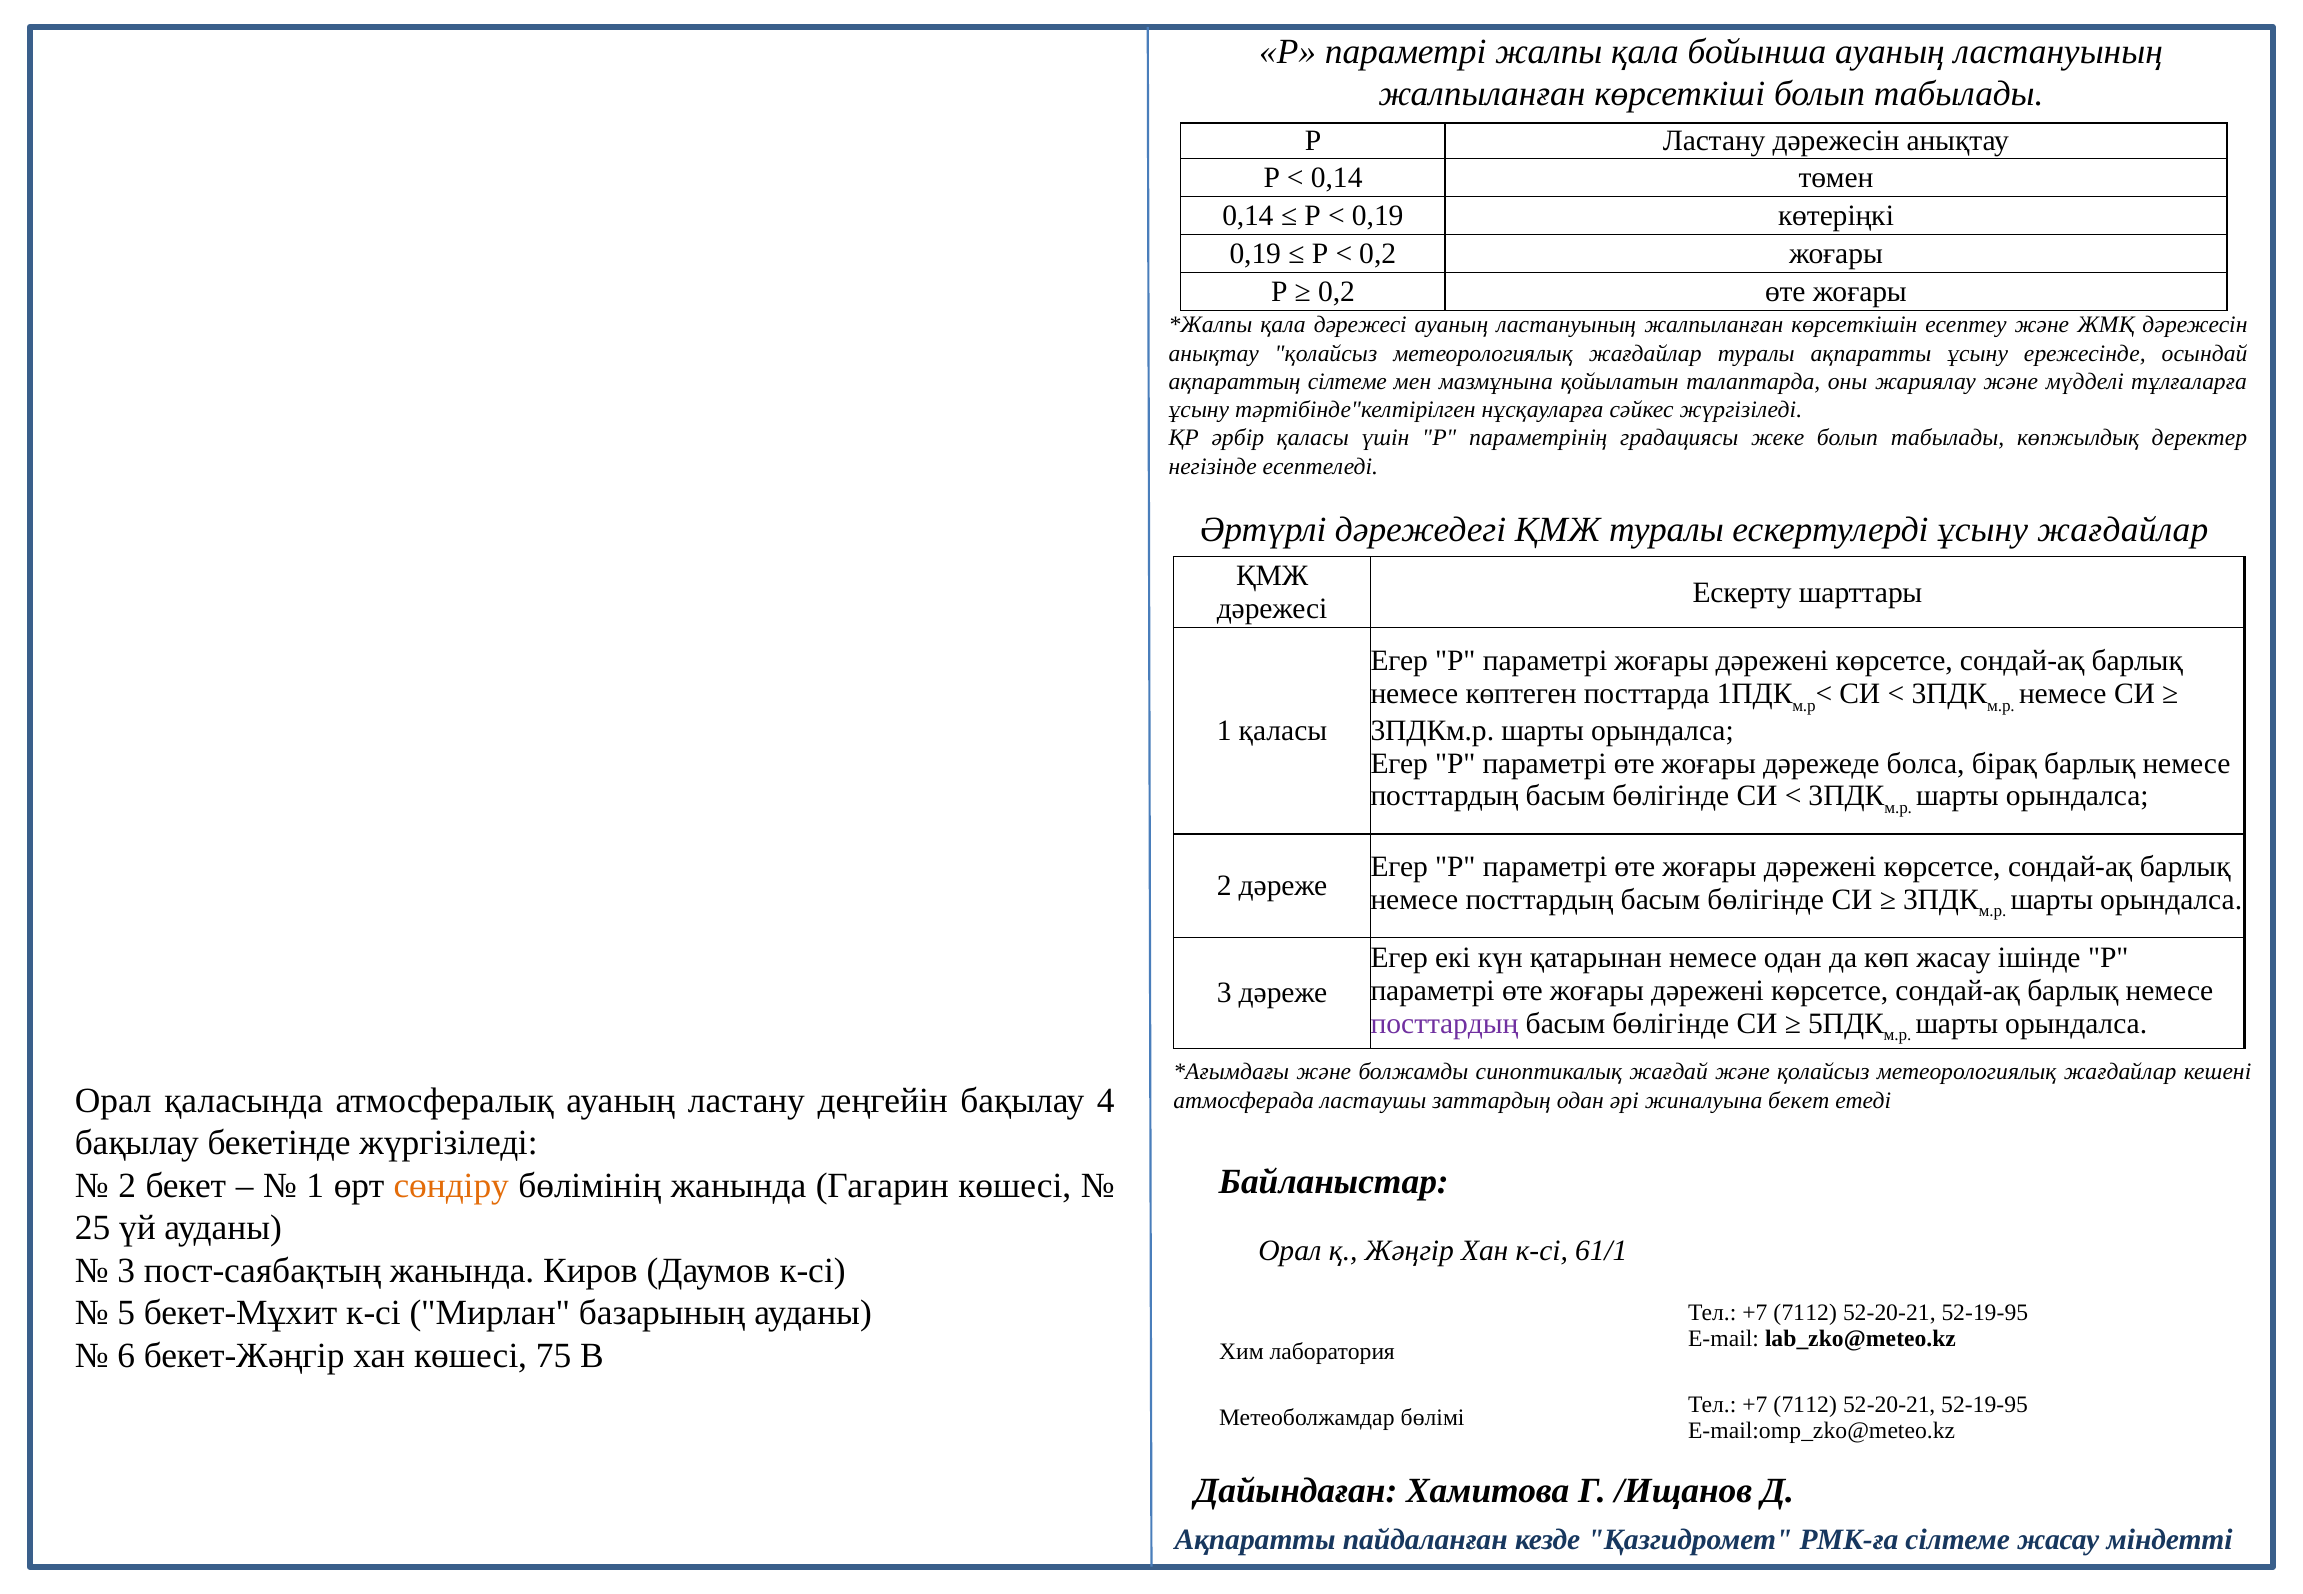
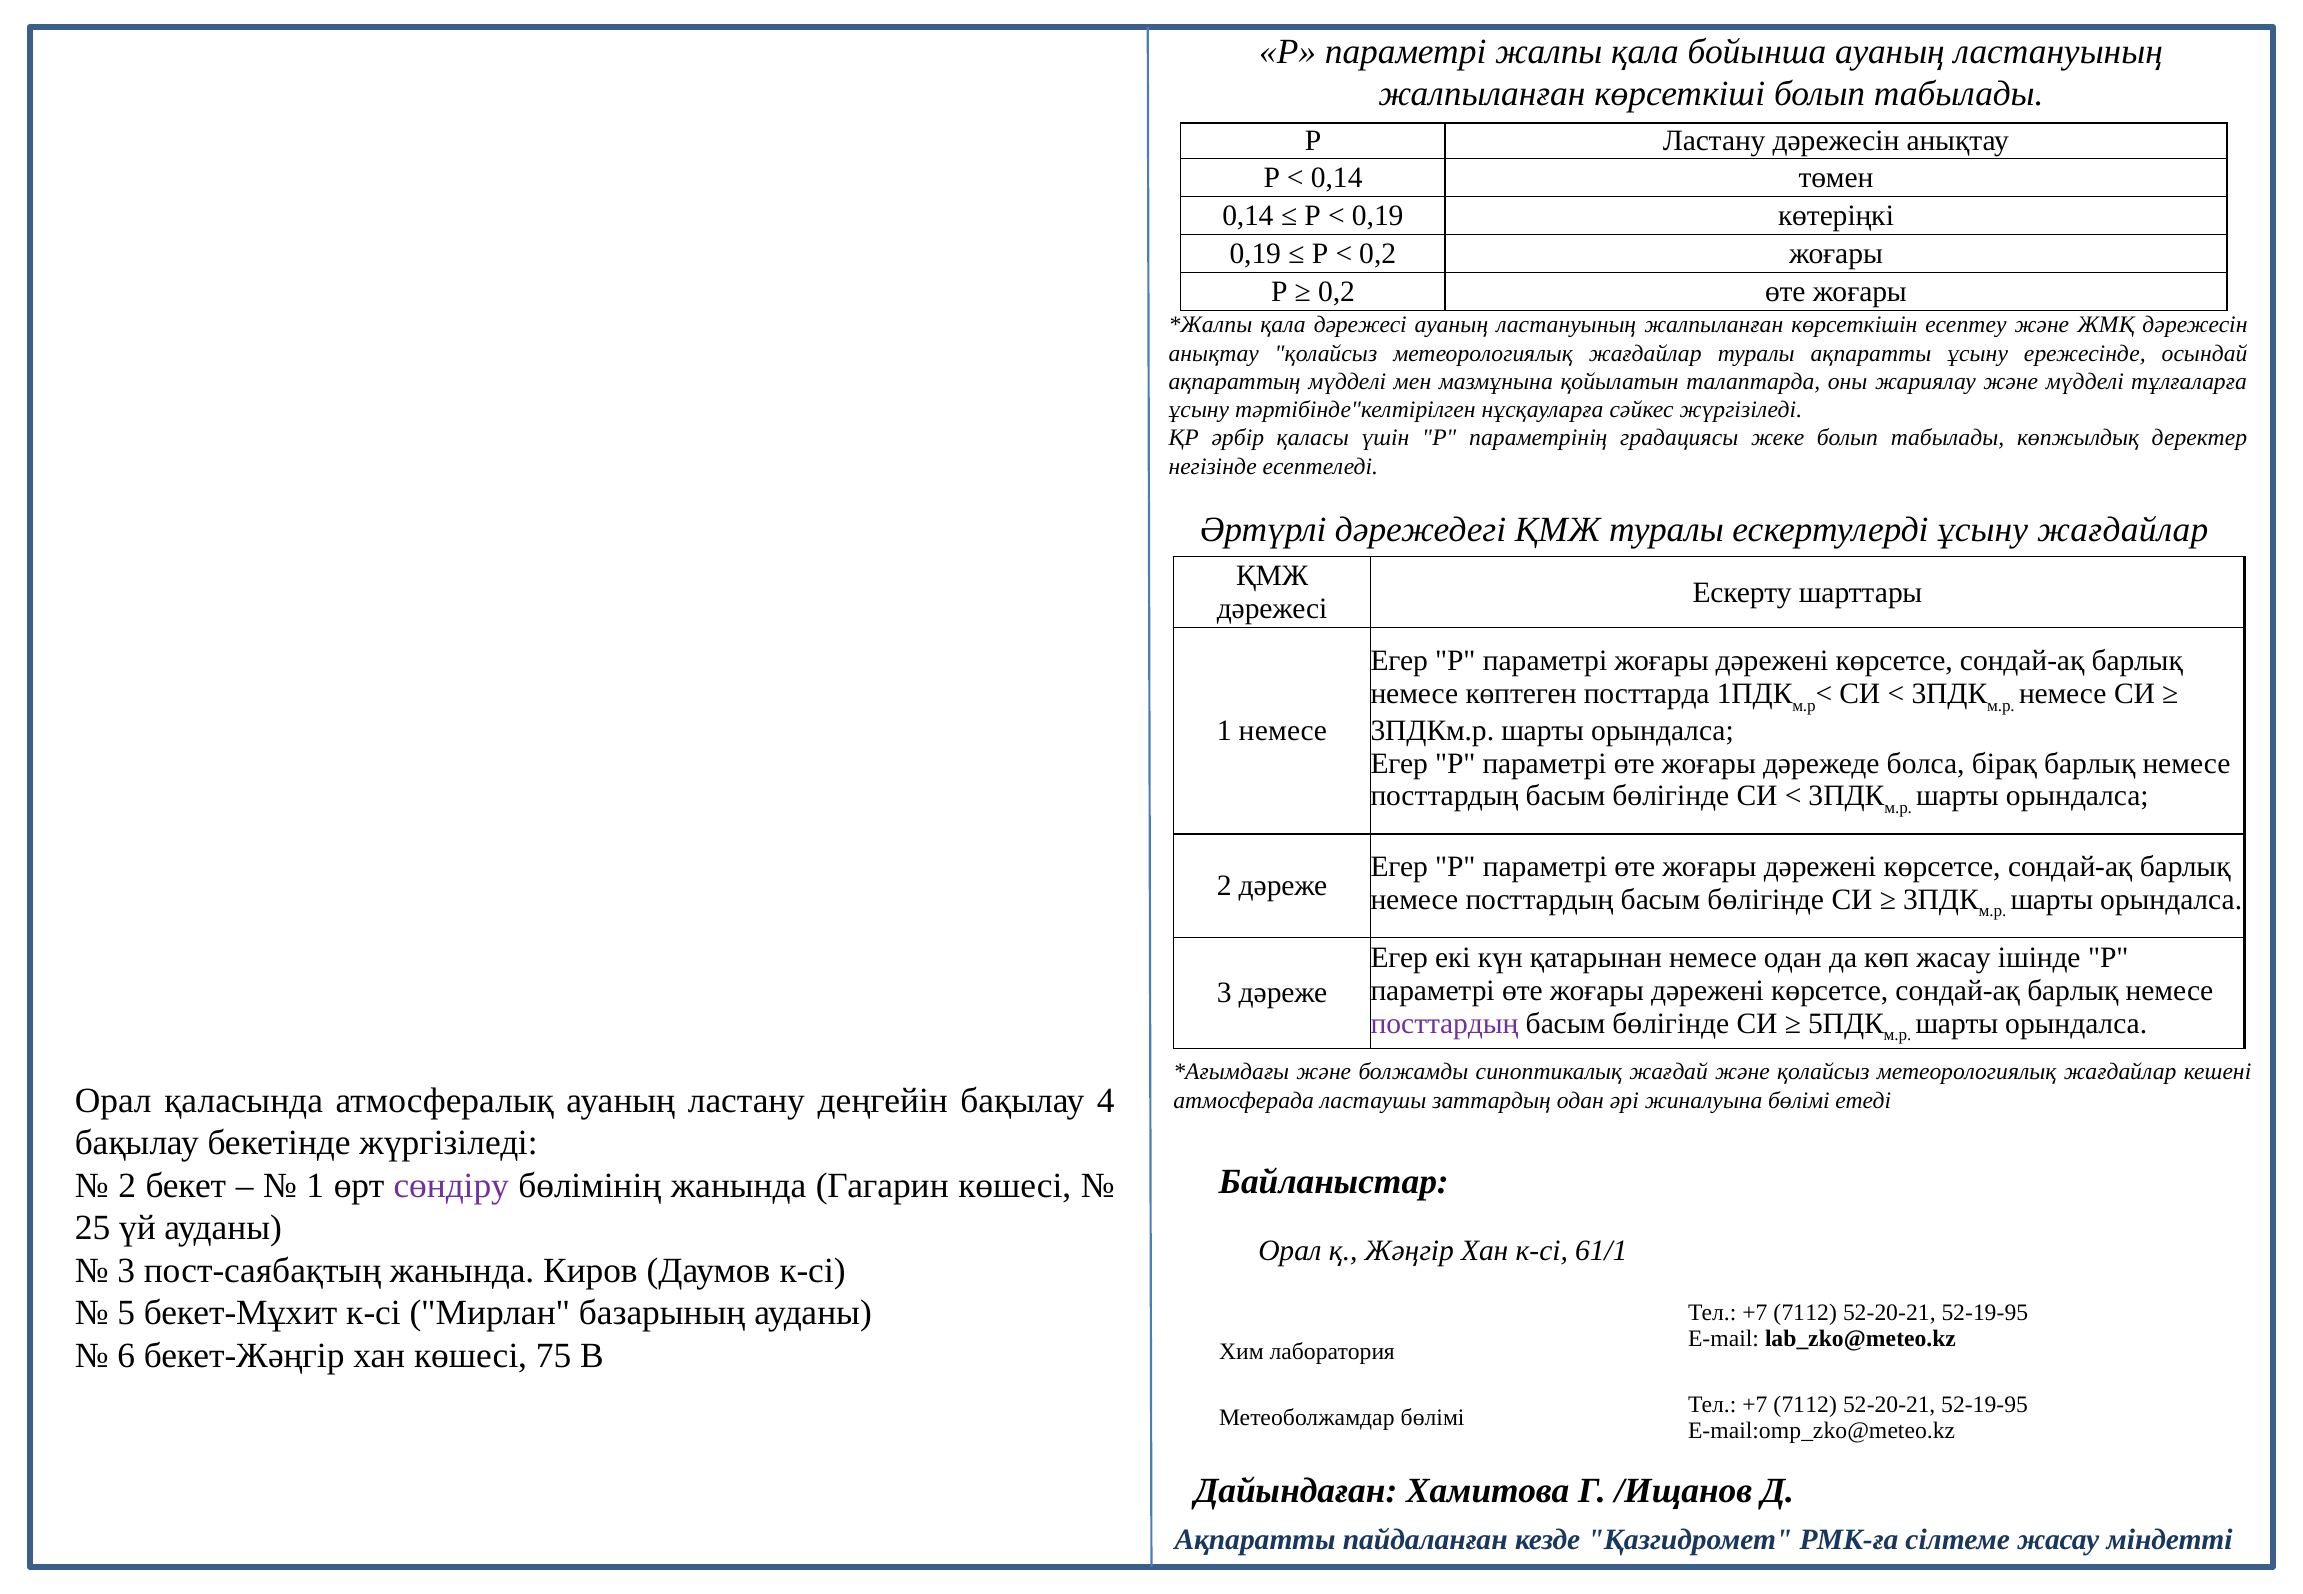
ақпараттың сілтеме: сілтеме -> мүдделі (1347, 382)
1 қаласы: қаласы -> немесе (1283, 731)
жиналуына бекет: бекет -> бөлімі (1799, 1100)
сөндіру colour: orange -> purple (451, 1186)
